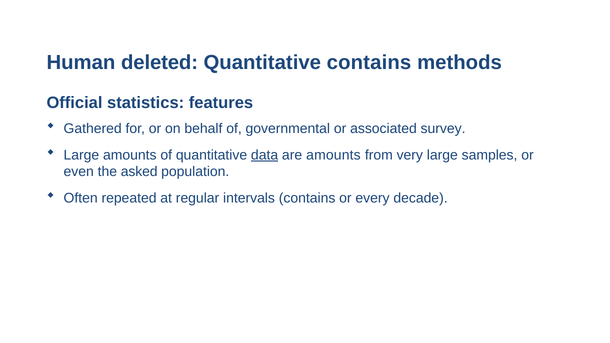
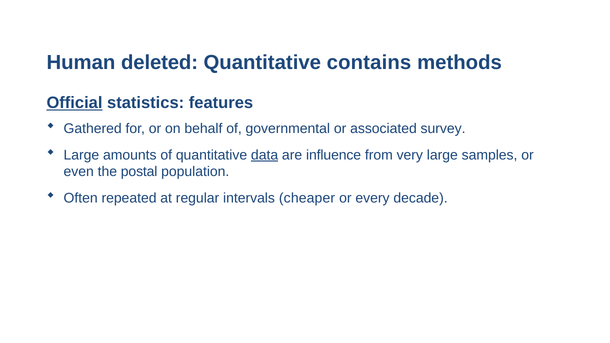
Official underline: none -> present (74, 103)
are amounts: amounts -> influence (334, 155)
asked: asked -> postal (139, 172)
intervals contains: contains -> cheaper (307, 198)
